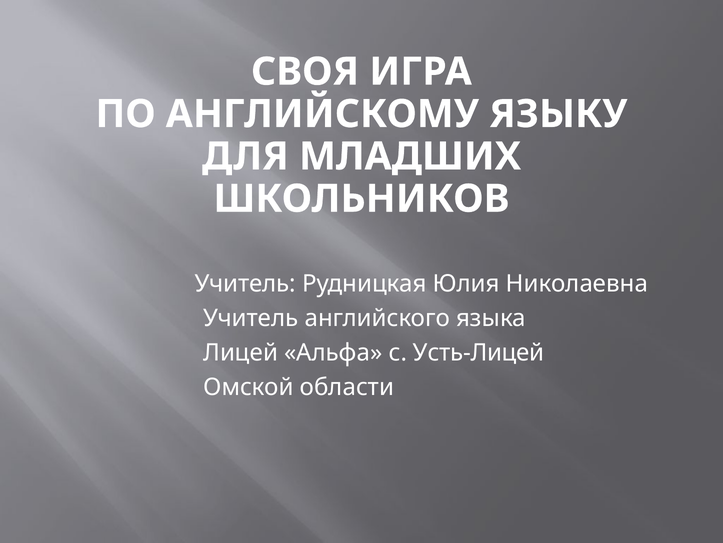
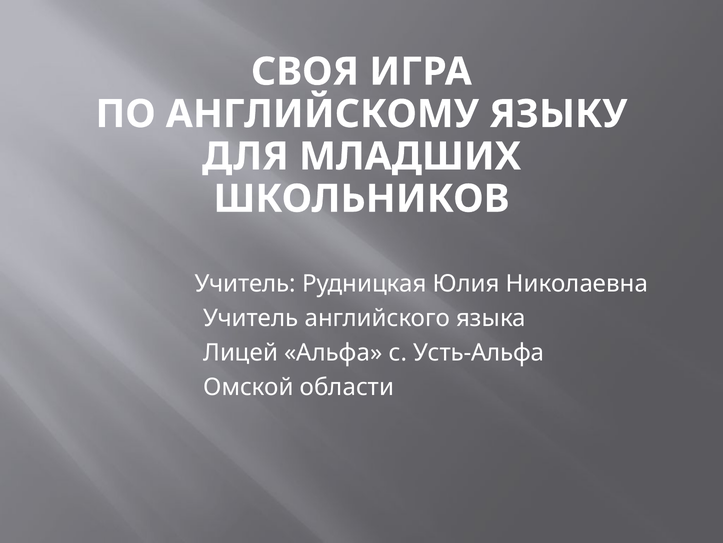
Усть-Лицей: Усть-Лицей -> Усть-Альфа (479, 352)
